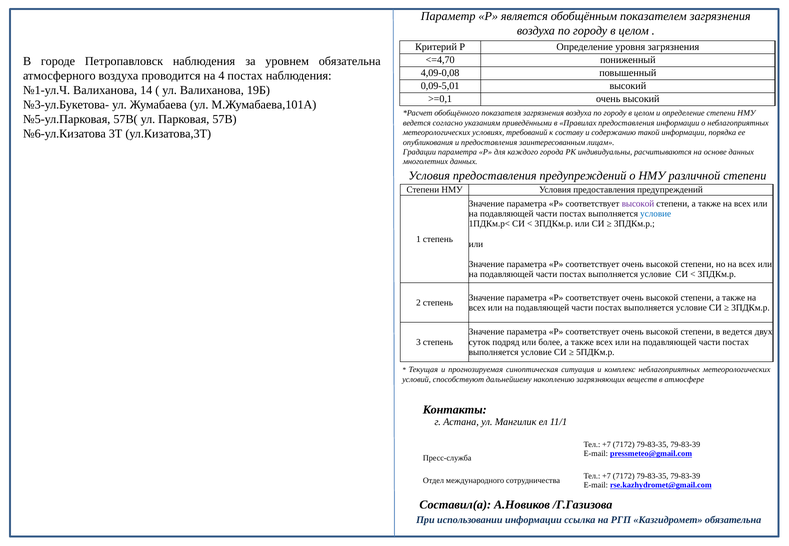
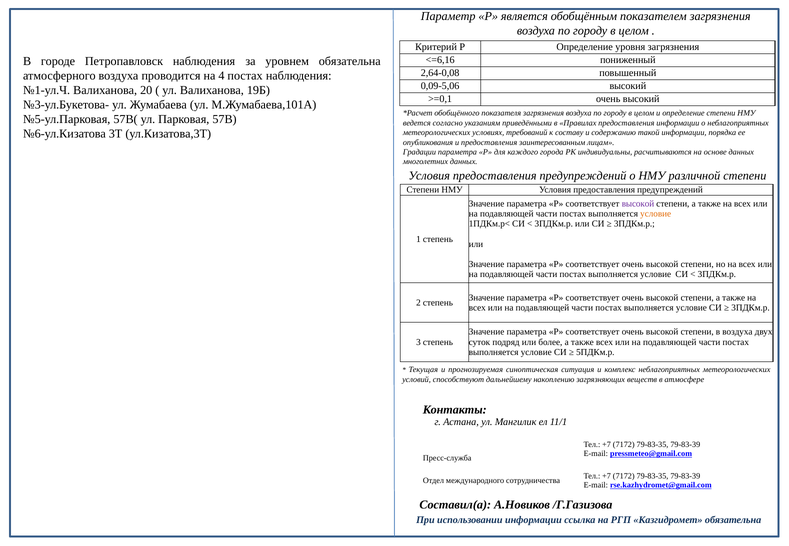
<=4,70: <=4,70 -> <=6,16 (440, 60)
4,09-0,08: 4,09-0,08 -> 2,64-0,08 (440, 73)
0,09-5,01: 0,09-5,01 -> 0,09-5,06 (440, 86)
14: 14 -> 20 (146, 90)
условие colour: blue -> orange (656, 214)
в ведется: ведется -> воздуха (737, 332)
